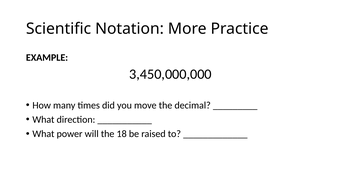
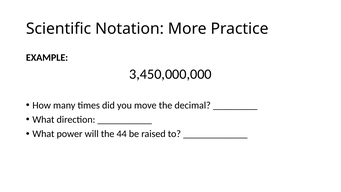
18: 18 -> 44 (122, 134)
